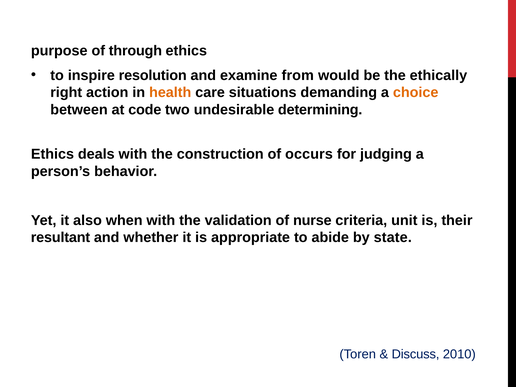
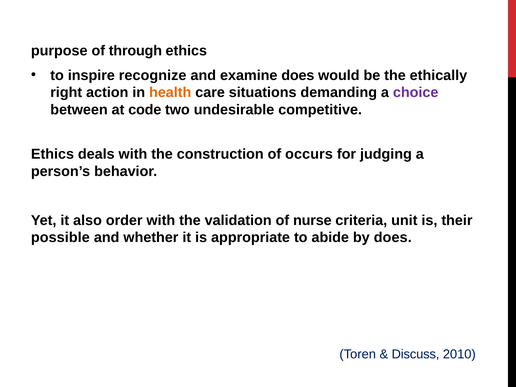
resolution: resolution -> recognize (153, 75)
examine from: from -> does (298, 75)
choice colour: orange -> purple (416, 93)
determining: determining -> competitive (320, 110)
when: when -> order (124, 220)
resultant: resultant -> possible (60, 238)
by state: state -> does (393, 238)
